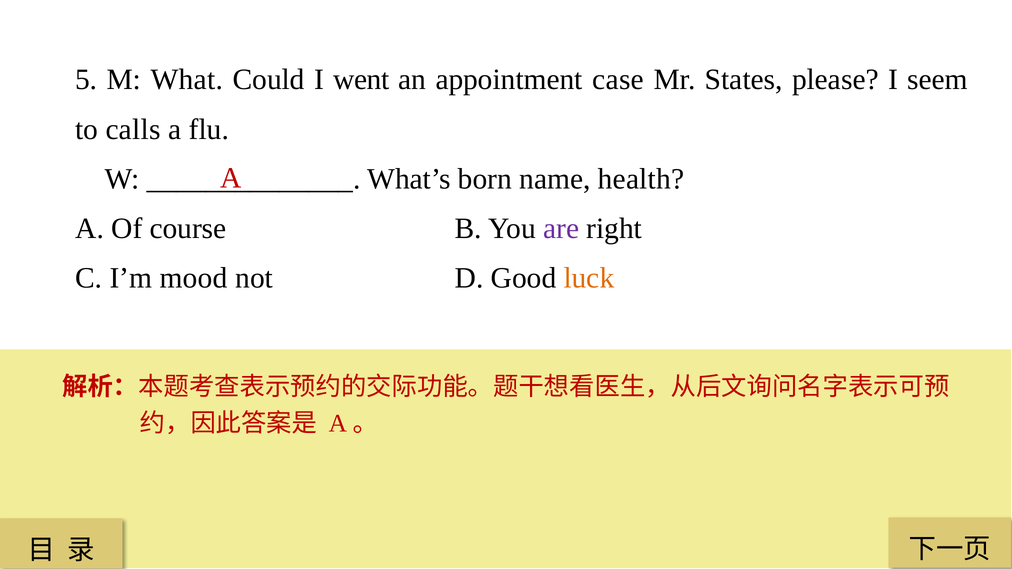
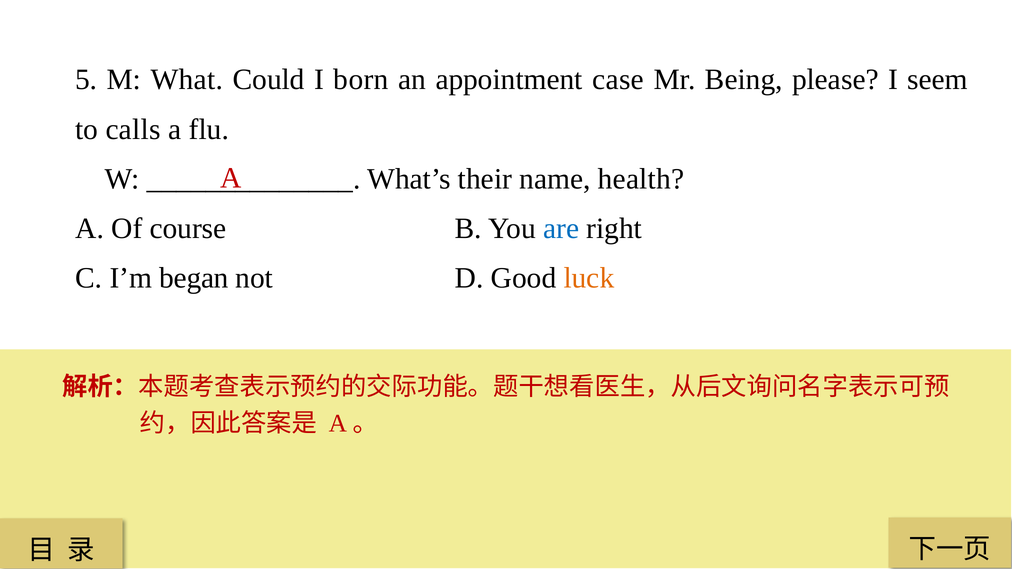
went: went -> born (361, 80)
States: States -> Being (744, 80)
born: born -> their (485, 179)
are colour: purple -> blue (561, 229)
mood: mood -> began (194, 278)
